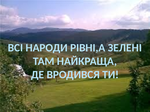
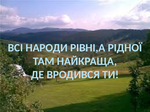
ЗЕЛЕНІ: ЗЕЛЕНІ -> РІДНОЇ (125, 48)
